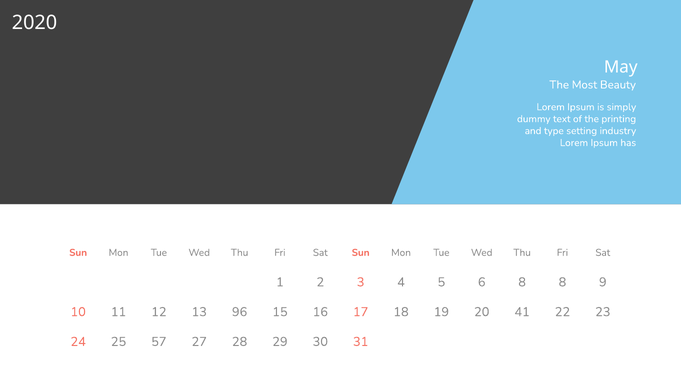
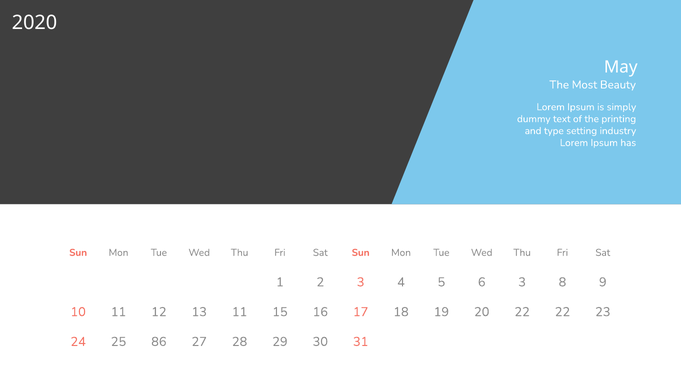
6 8: 8 -> 3 (522, 282)
13 96: 96 -> 11 (240, 312)
20 41: 41 -> 22 (522, 312)
57: 57 -> 86 (159, 342)
